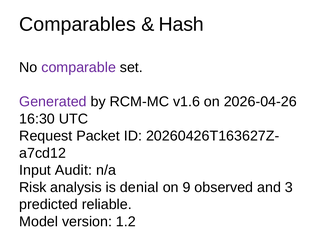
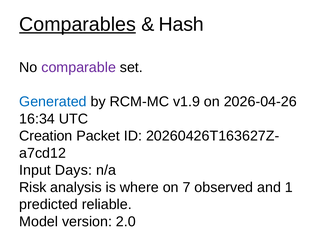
Comparables underline: none -> present (78, 24)
Generated colour: purple -> blue (53, 102)
v1.6: v1.6 -> v1.9 (187, 102)
16:30: 16:30 -> 16:34 (37, 119)
Request: Request -> Creation (46, 136)
Audit: Audit -> Days (73, 170)
denial: denial -> where (139, 187)
9: 9 -> 7 (187, 187)
3: 3 -> 1 (289, 187)
1.2: 1.2 -> 2.0 (126, 221)
